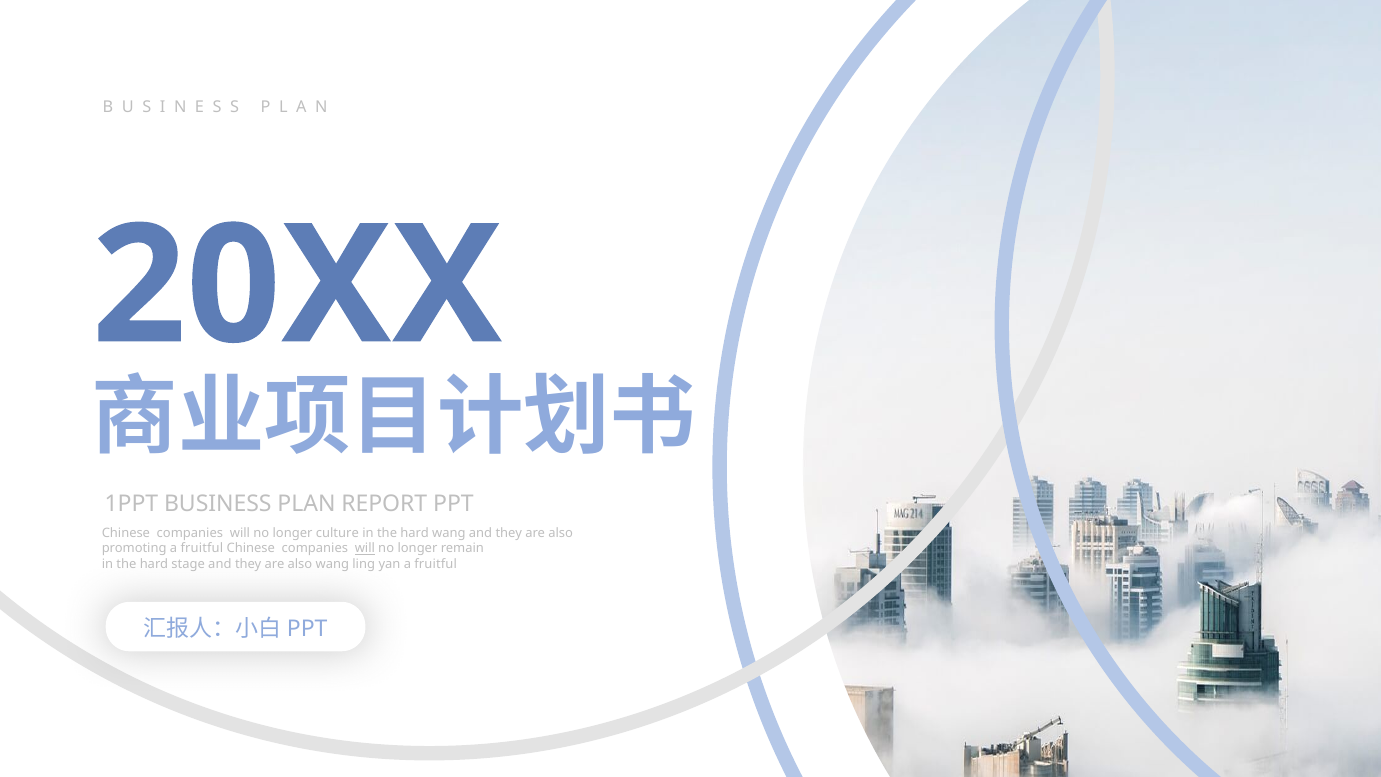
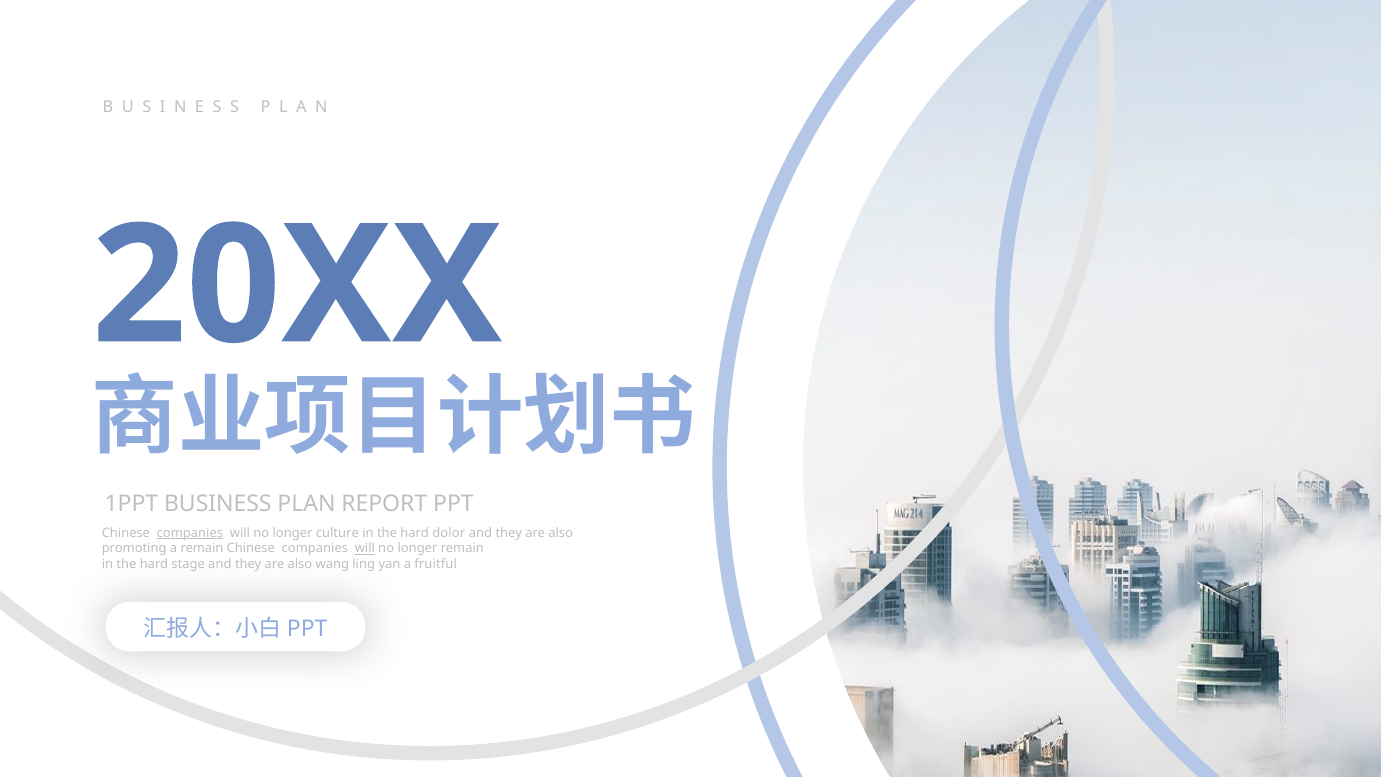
companies underline: none -> present (190, 533)
hard wang: wang -> dolor (449, 533)
promoting a fruitful: fruitful -> remain (202, 549)
